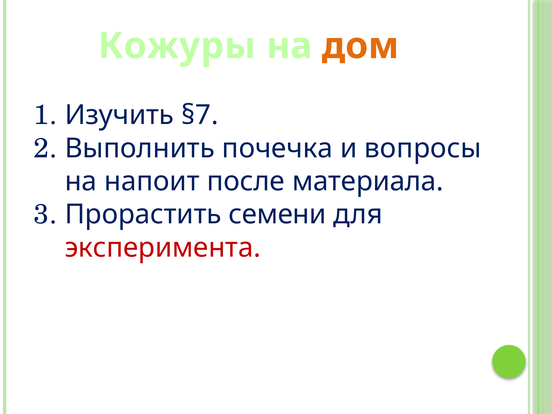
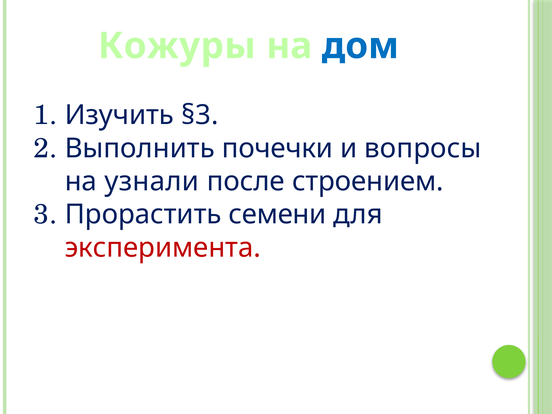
дом colour: orange -> blue (360, 46)
§7: §7 -> §3 (200, 115)
почечка: почечка -> почечки (278, 148)
напоит: напоит -> узнали (152, 181)
материала: материала -> строением (368, 181)
